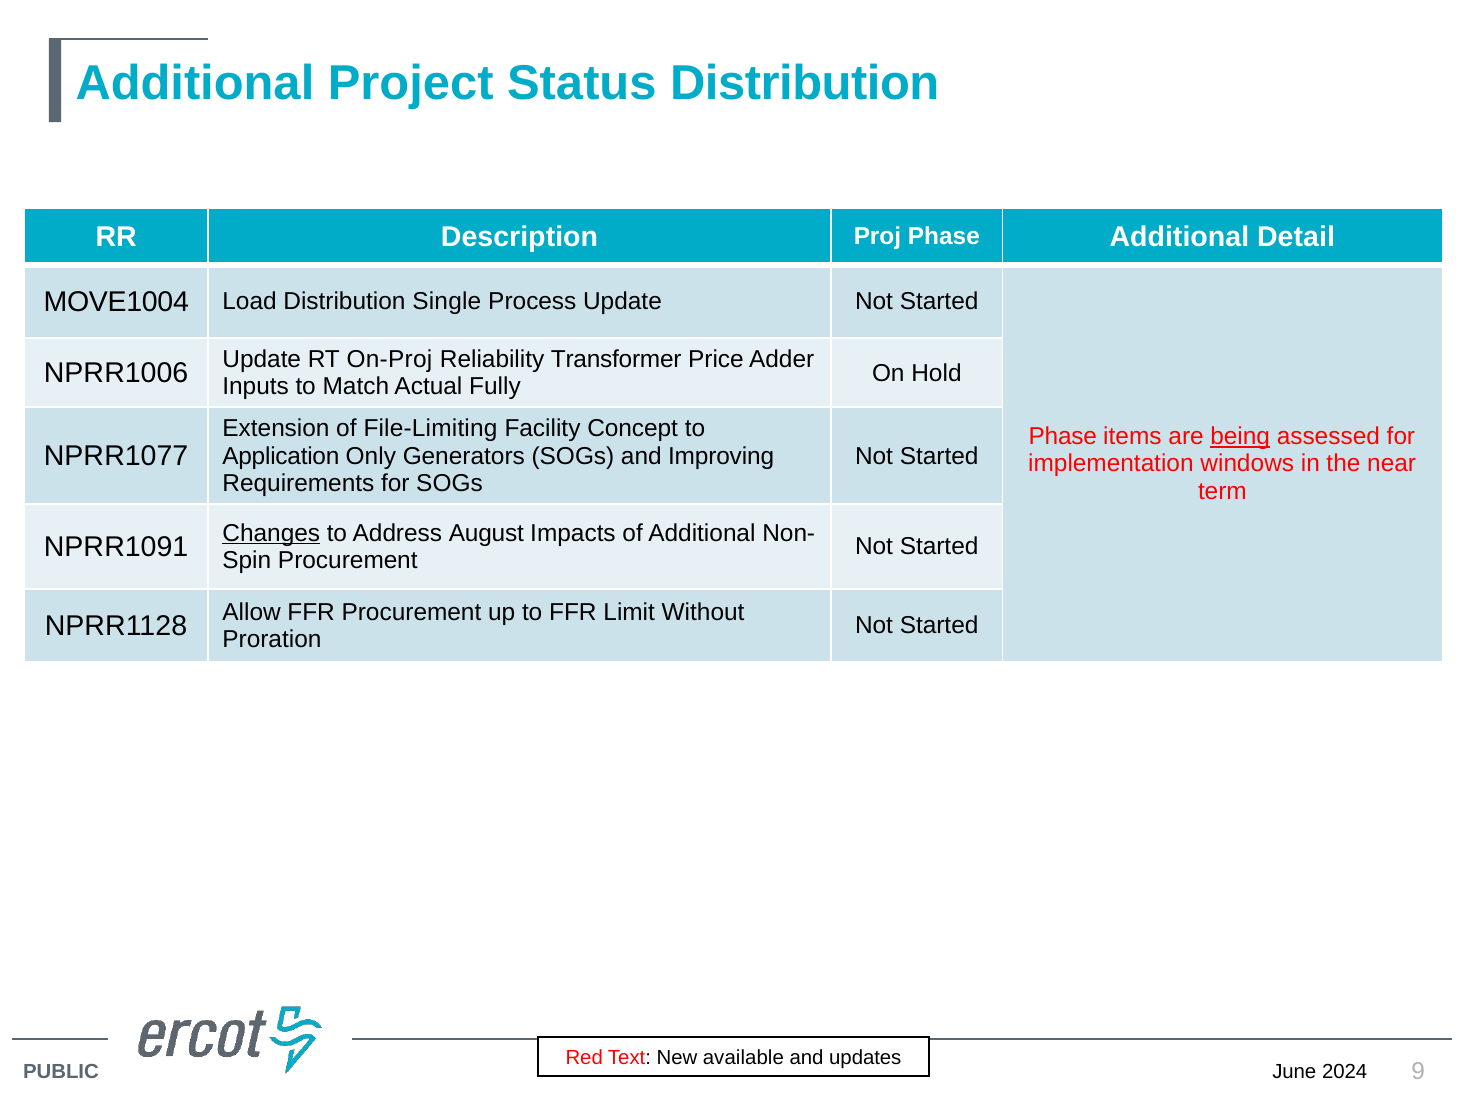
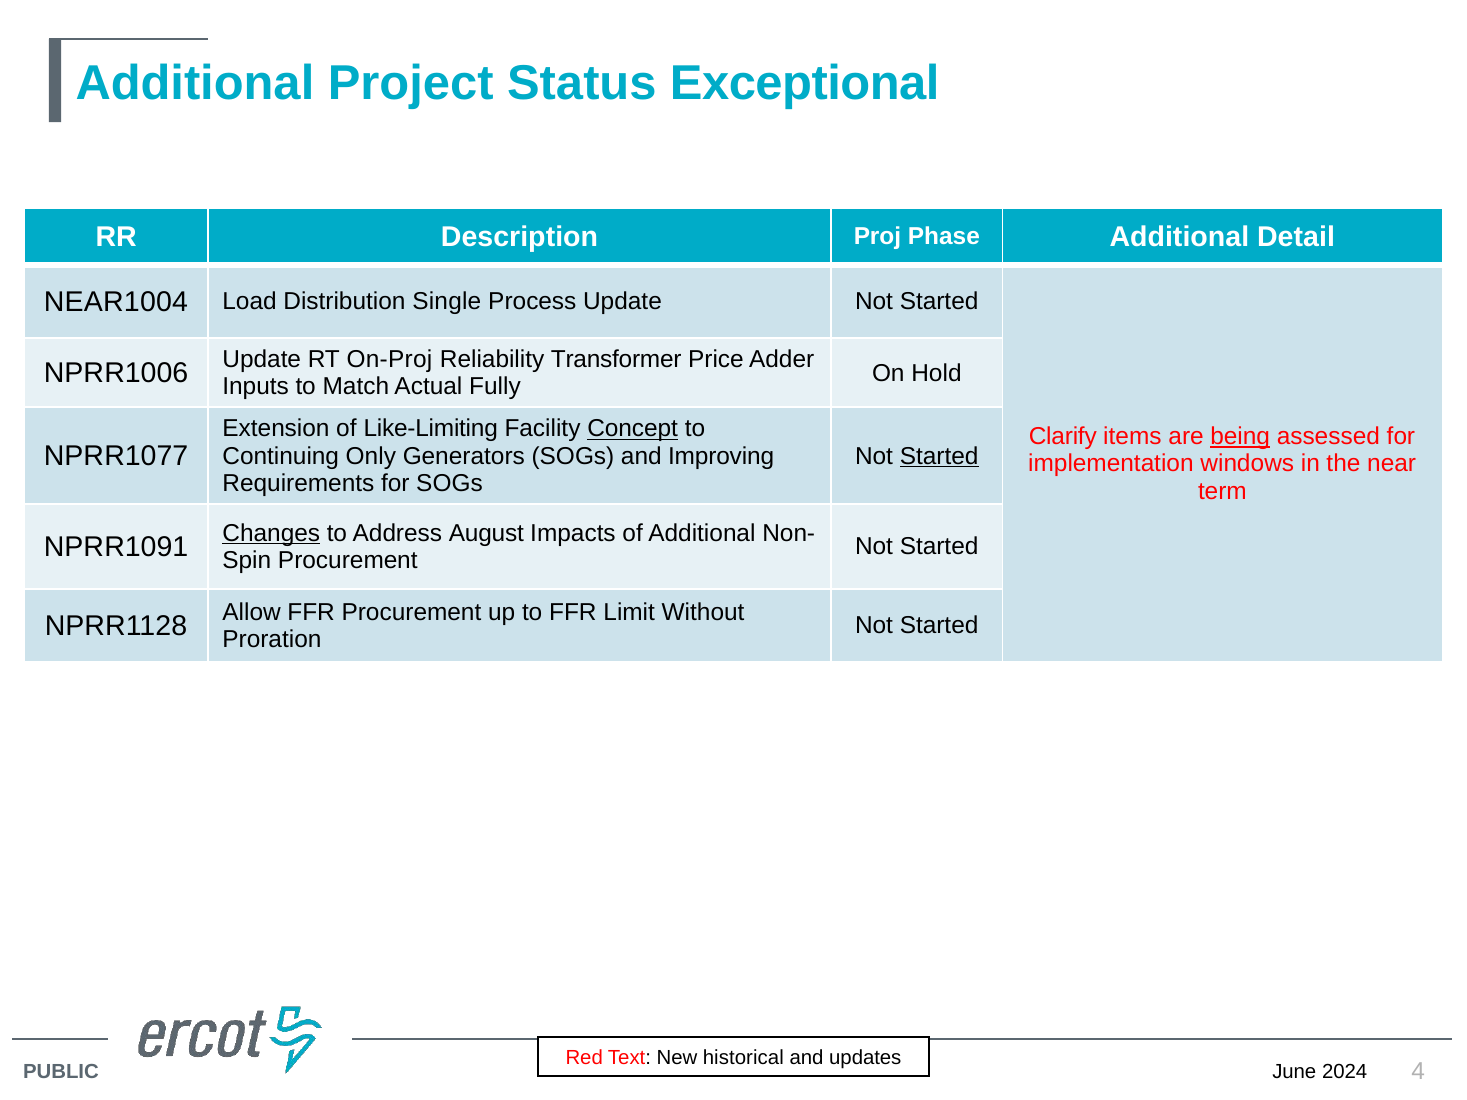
Status Distribution: Distribution -> Exceptional (805, 83)
MOVE1004: MOVE1004 -> NEAR1004 (116, 302)
File-Limiting: File-Limiting -> Like-Limiting (431, 429)
Concept underline: none -> present (633, 429)
Phase: Phase -> Clarify (1063, 437)
Application: Application -> Continuing (281, 456)
Started underline: none -> present (939, 456)
available: available -> historical (743, 1058)
9: 9 -> 4 (1418, 1071)
